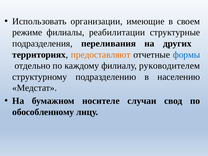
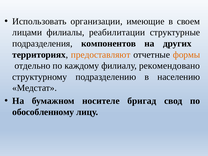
режиме: режиме -> лицами (27, 32)
переливания: переливания -> компонентов (109, 44)
формы colour: blue -> orange (186, 55)
руководителем: руководителем -> рекомендовано (169, 66)
случаи: случаи -> бригад (142, 101)
